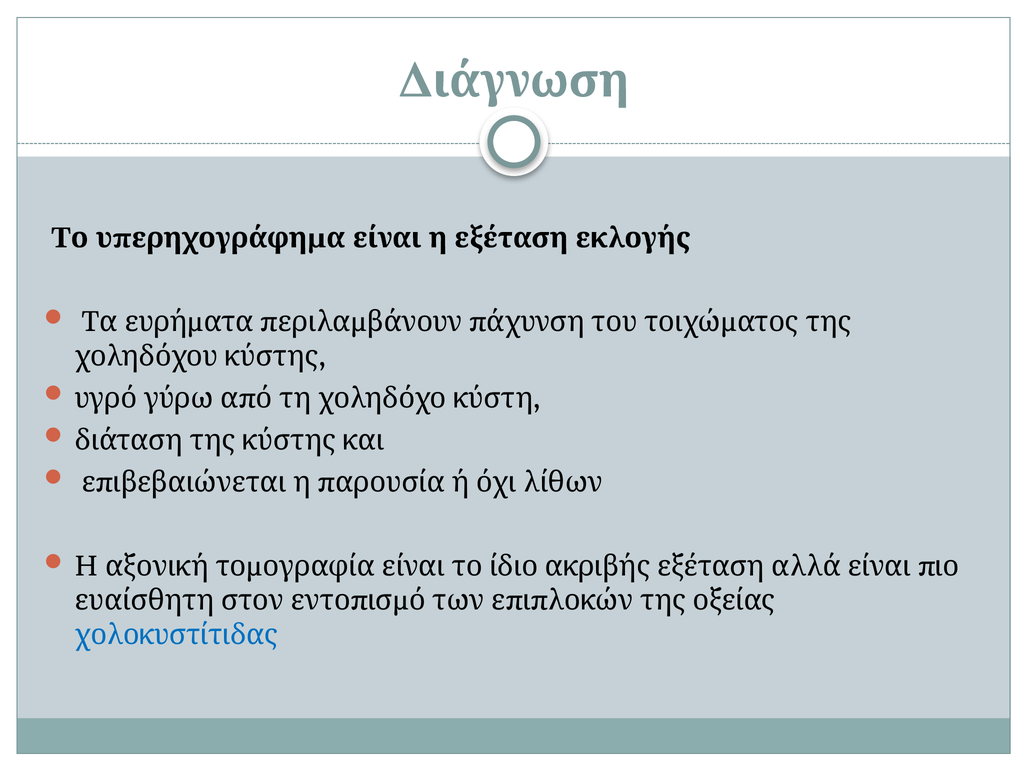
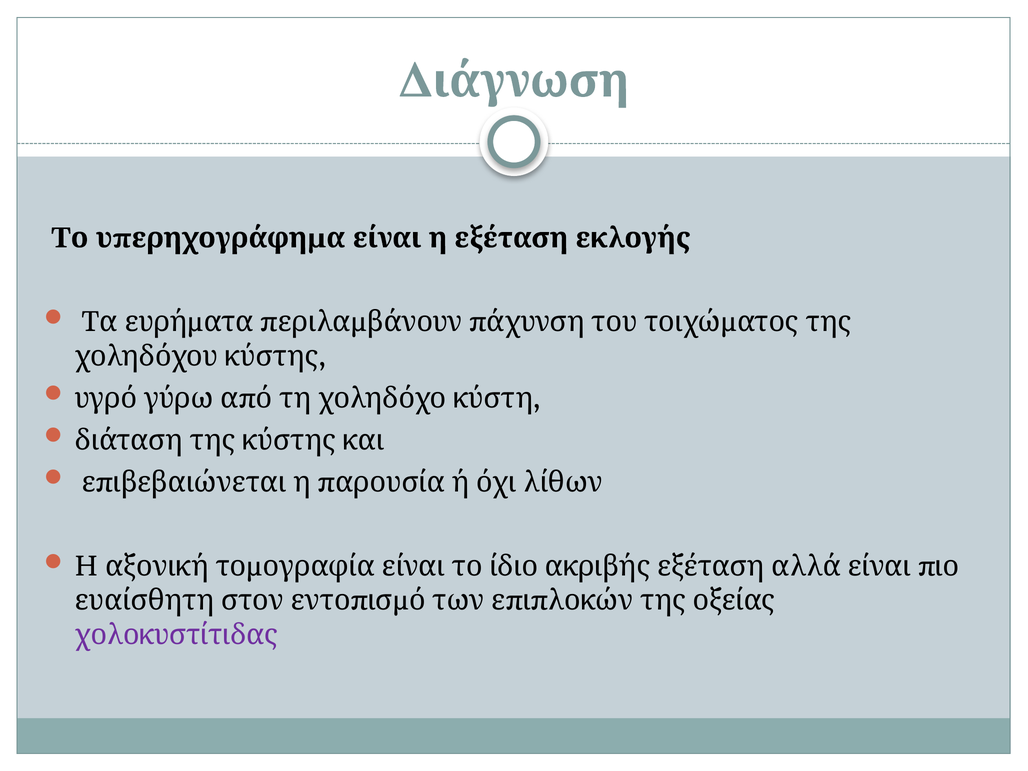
χολοκυστίτιδας colour: blue -> purple (176, 635)
